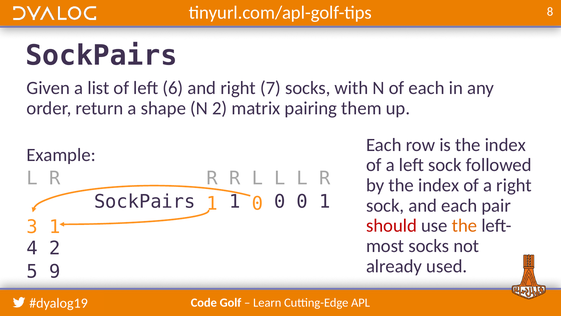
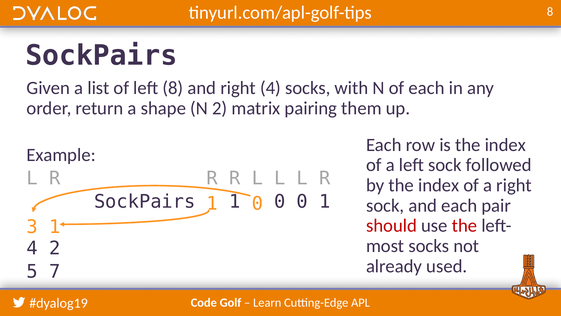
left 6: 6 -> 8 (173, 88)
right 7: 7 -> 4 (270, 88)
the colour: orange -> red (465, 225)
9: 9 -> 7 (55, 271)
